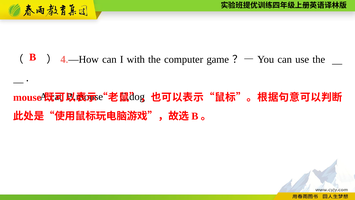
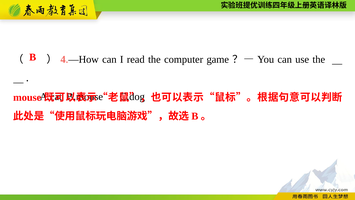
with: with -> read (136, 59)
